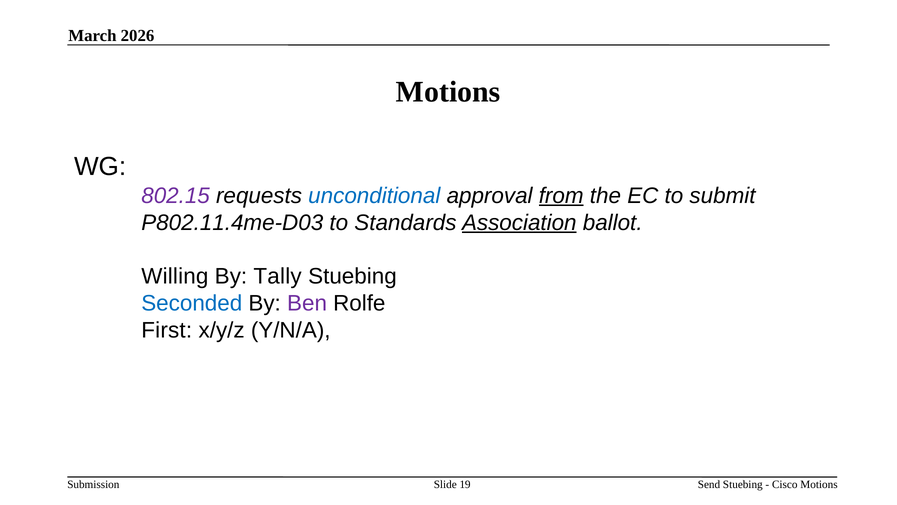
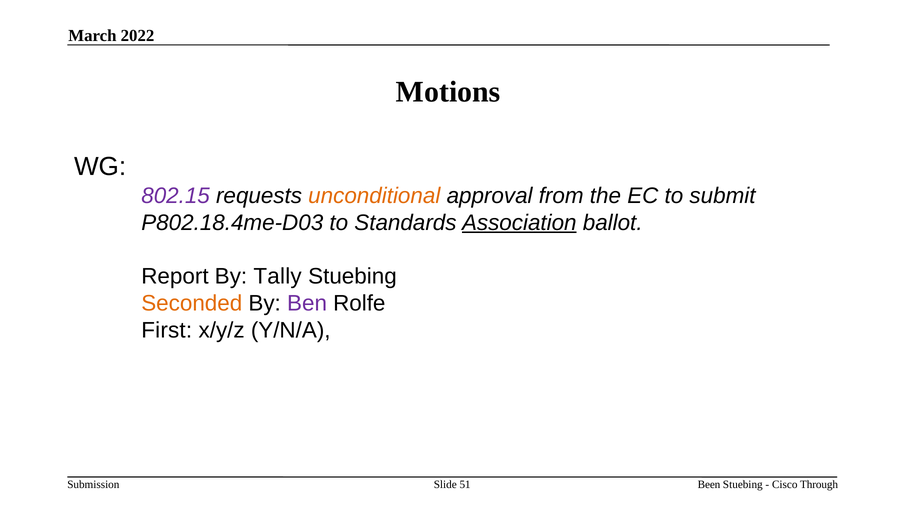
2026: 2026 -> 2022 (138, 36)
unconditional colour: blue -> orange (374, 196)
from underline: present -> none (561, 196)
P802.11.4me-D03: P802.11.4me-D03 -> P802.18.4me-D03 (232, 222)
Willing: Willing -> Report (175, 276)
Seconded colour: blue -> orange (192, 303)
Send: Send -> Been (709, 484)
Cisco Motions: Motions -> Through (819, 484)
19: 19 -> 51 (465, 484)
